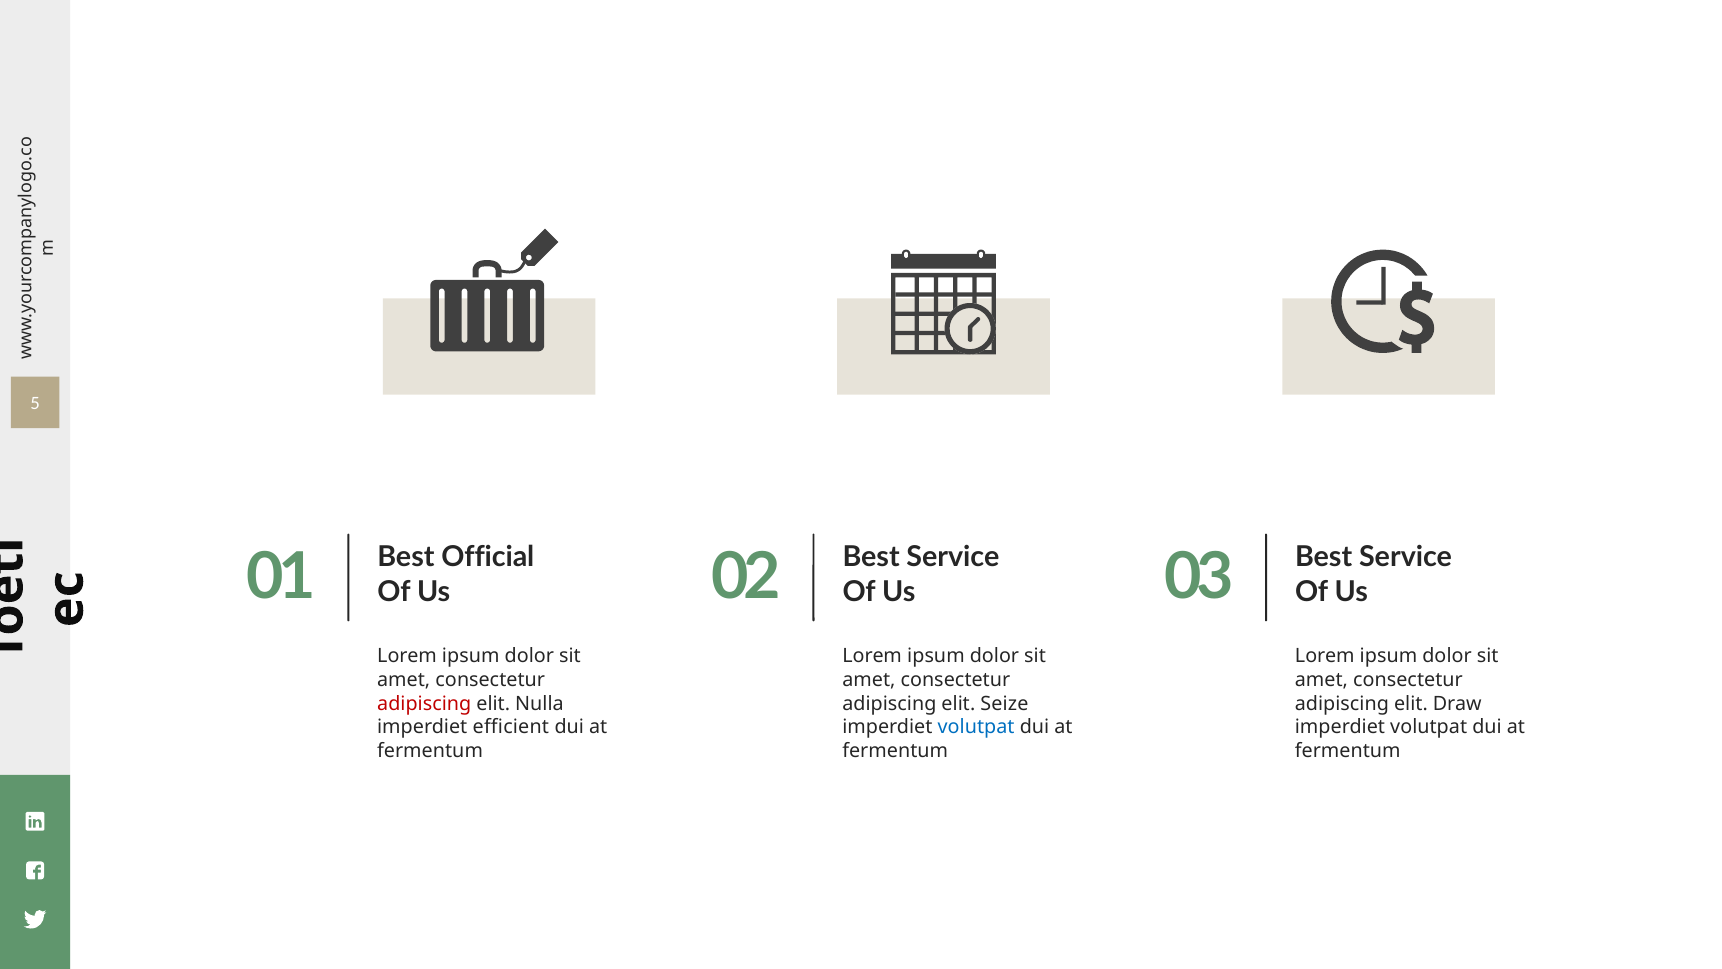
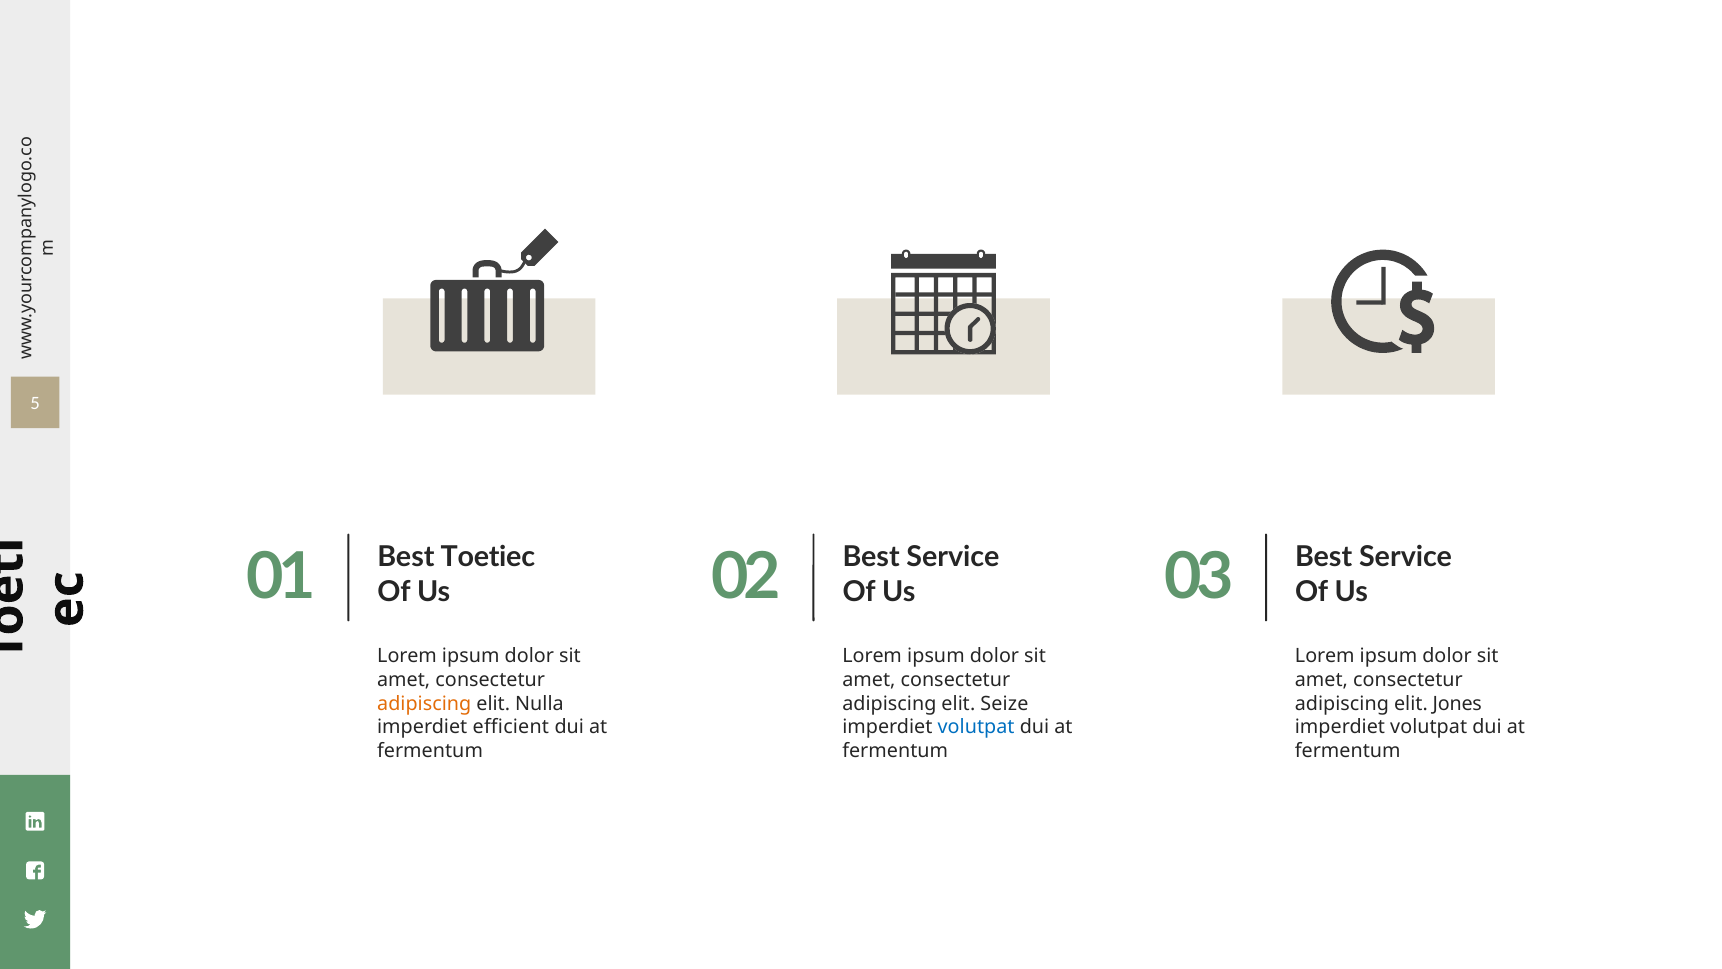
Official: Official -> Toetiec (488, 557)
adipiscing colour: red -> orange (424, 703)
Draw: Draw -> Jones (1457, 703)
